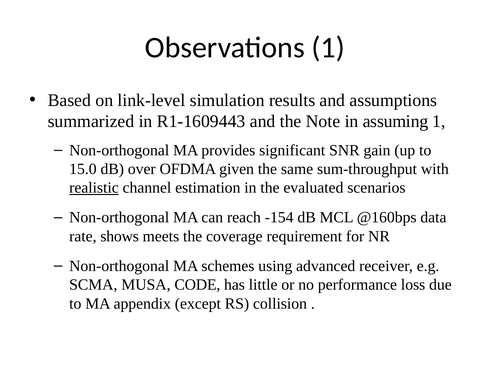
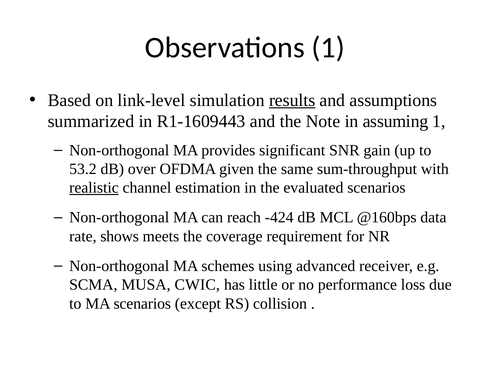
results underline: none -> present (292, 100)
15.0: 15.0 -> 53.2 (83, 169)
-154: -154 -> -424 (279, 217)
CODE: CODE -> CWIC (197, 284)
MA appendix: appendix -> scenarios (142, 303)
